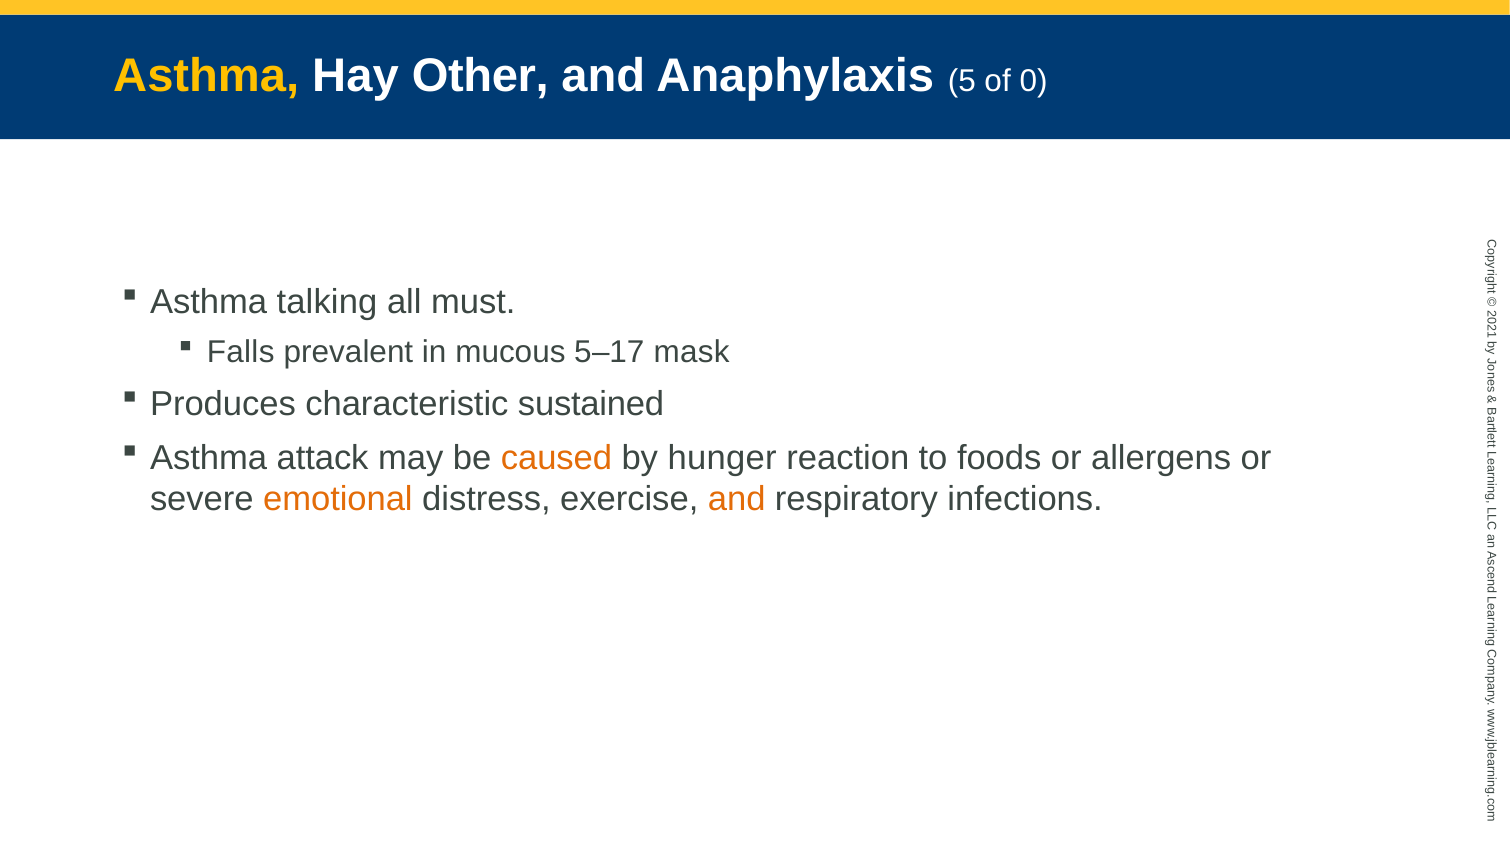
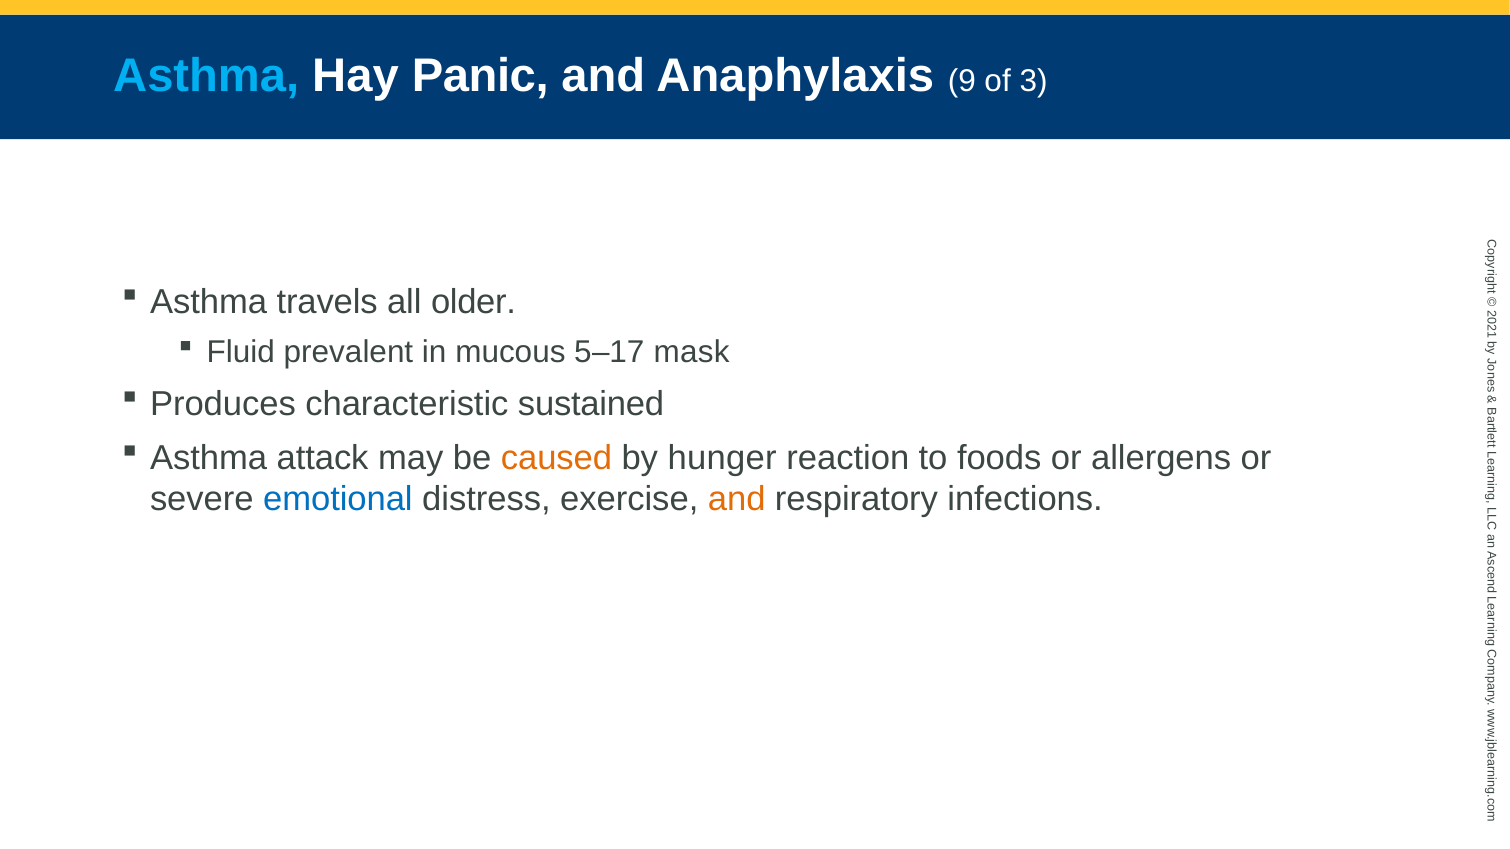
Asthma colour: yellow -> light blue (206, 76)
Other: Other -> Panic (480, 76)
5: 5 -> 9 (962, 81)
of 0: 0 -> 3 (1034, 81)
talking: talking -> travels (327, 302)
must: must -> older (473, 302)
Falls: Falls -> Fluid (241, 352)
emotional colour: orange -> blue (338, 499)
